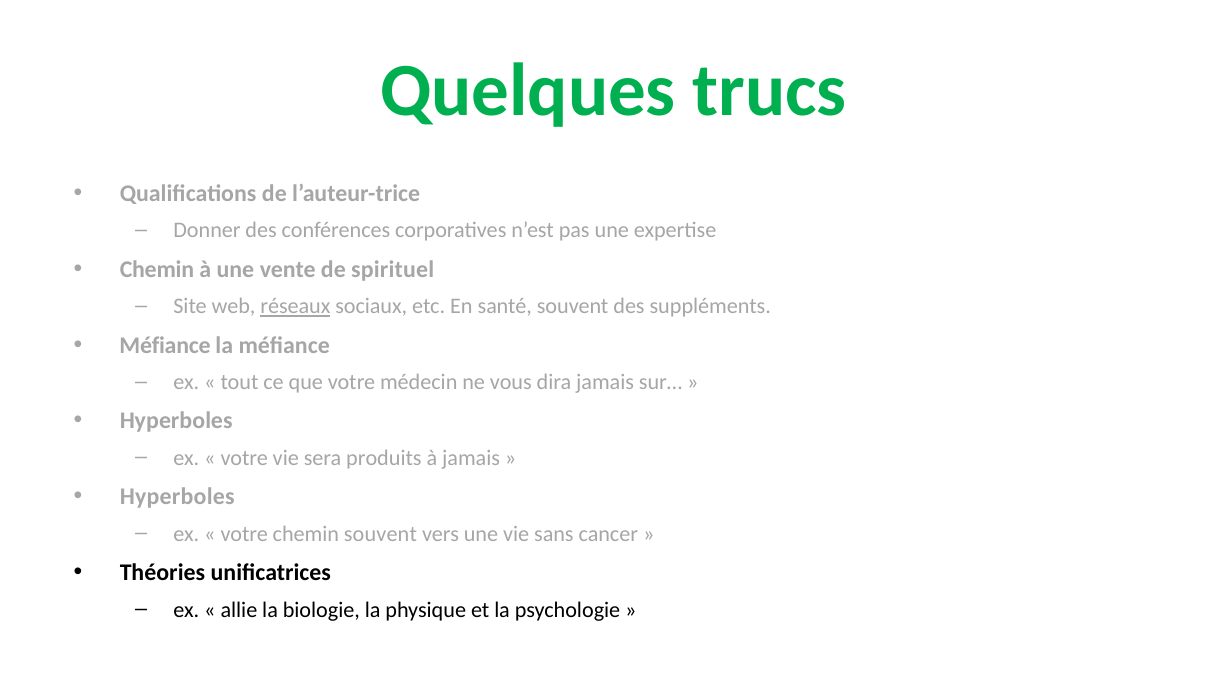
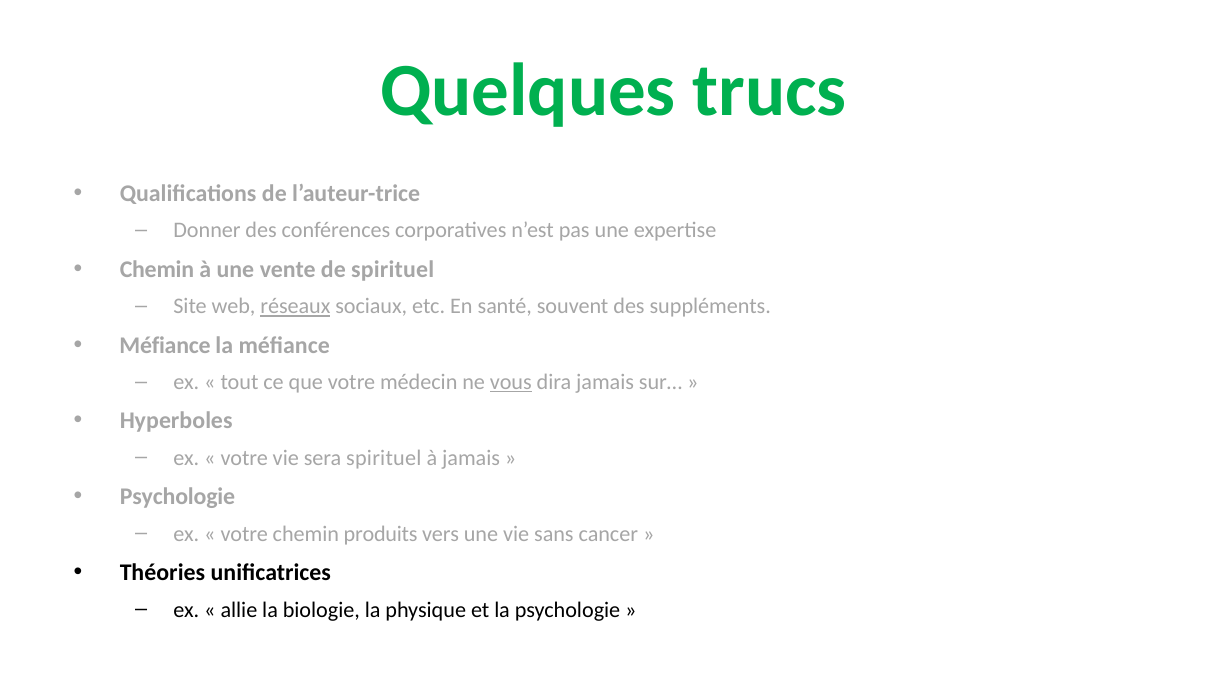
vous underline: none -> present (511, 382)
sera produits: produits -> spirituel (384, 458)
Hyperboles: Hyperboles -> Psychologie (177, 497)
chemin souvent: souvent -> produits (381, 534)
